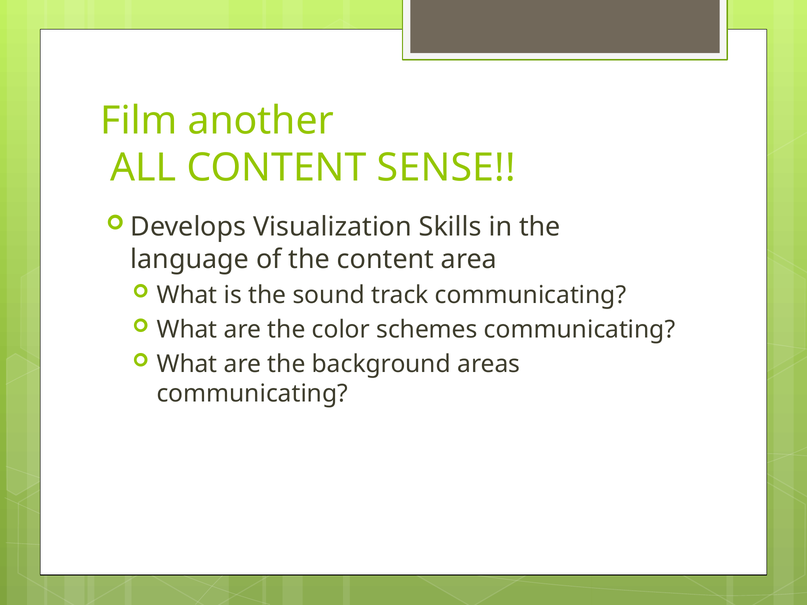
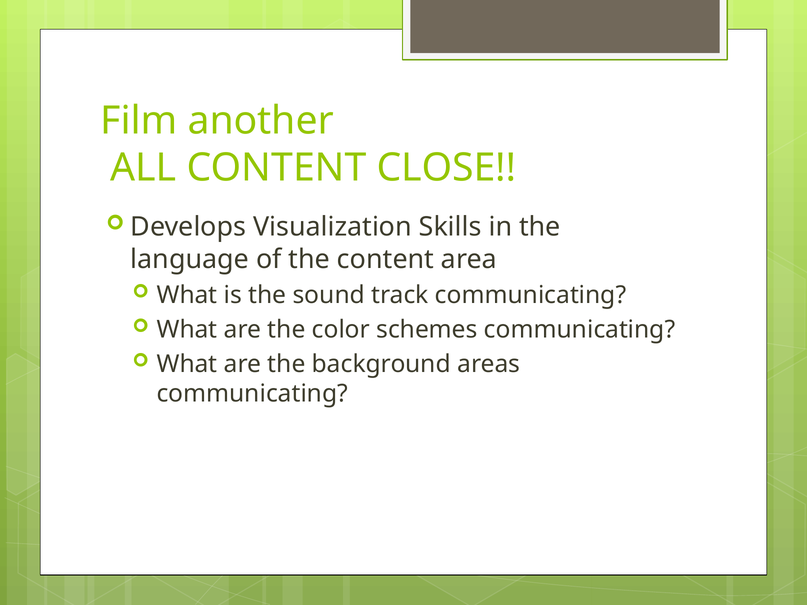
SENSE: SENSE -> CLOSE (446, 168)
